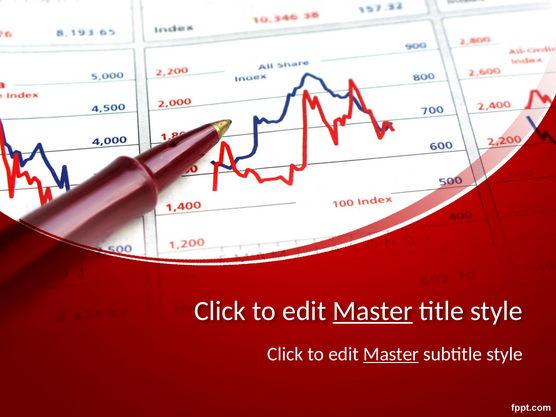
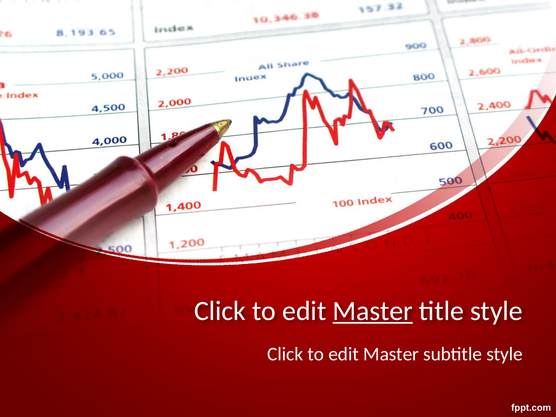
Master underline: present -> none (391, 354)
